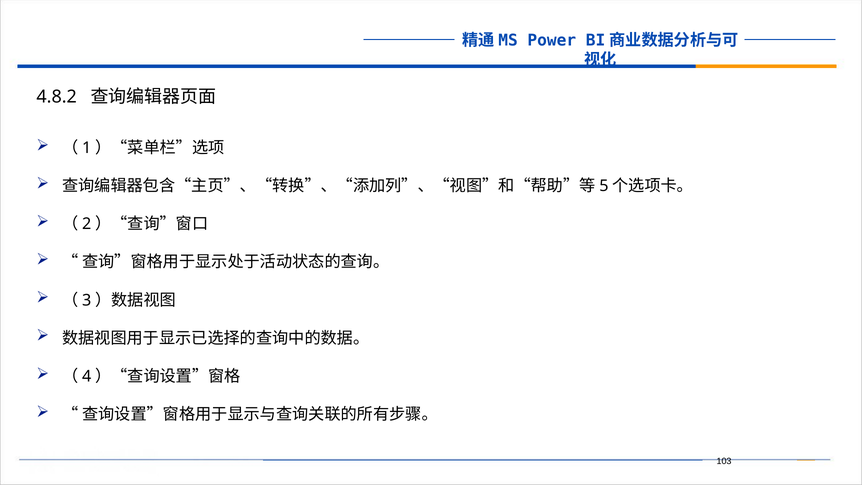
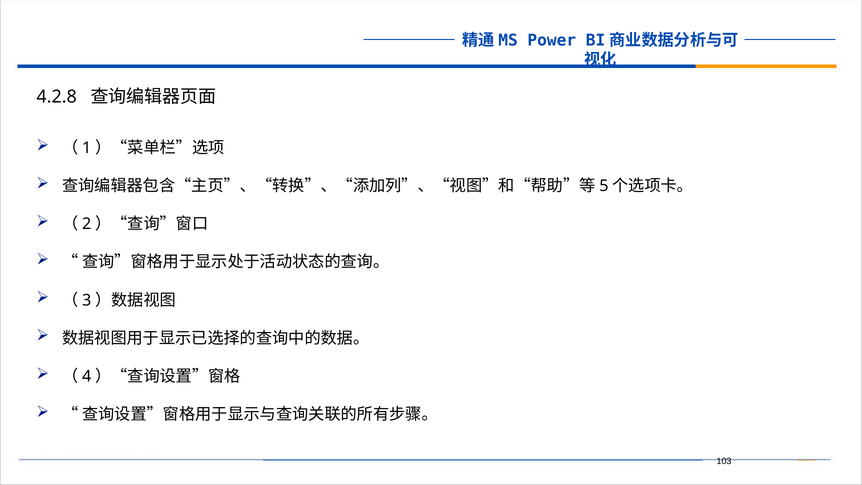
4.8.2: 4.8.2 -> 4.2.8 (57, 97)
